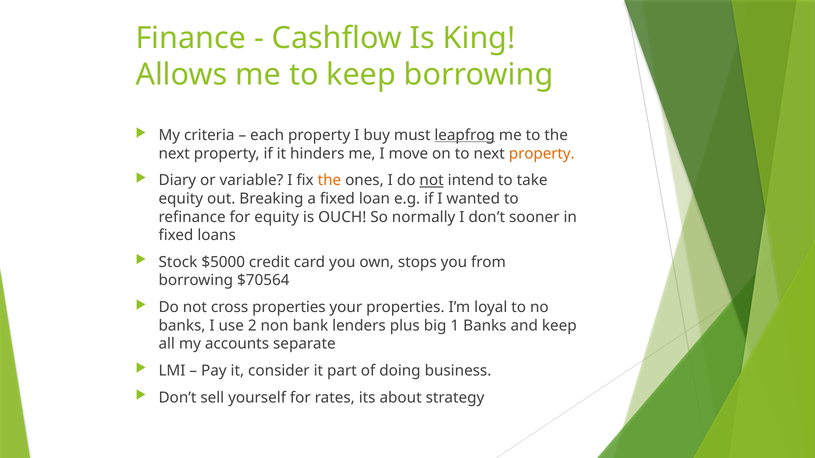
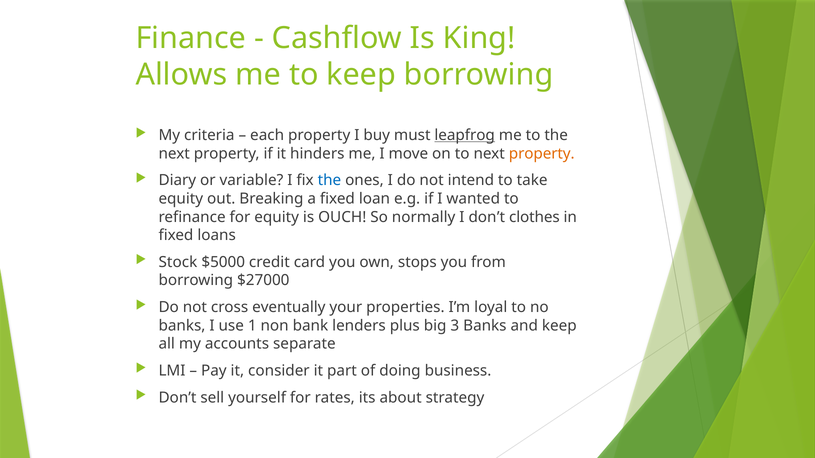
the colour: orange -> blue (329, 180)
not underline: present -> none (432, 180)
sooner: sooner -> clothes (534, 217)
$70564: $70564 -> $27000 (263, 281)
cross properties: properties -> eventually (289, 308)
2: 2 -> 1 (252, 326)
1: 1 -> 3 (455, 326)
